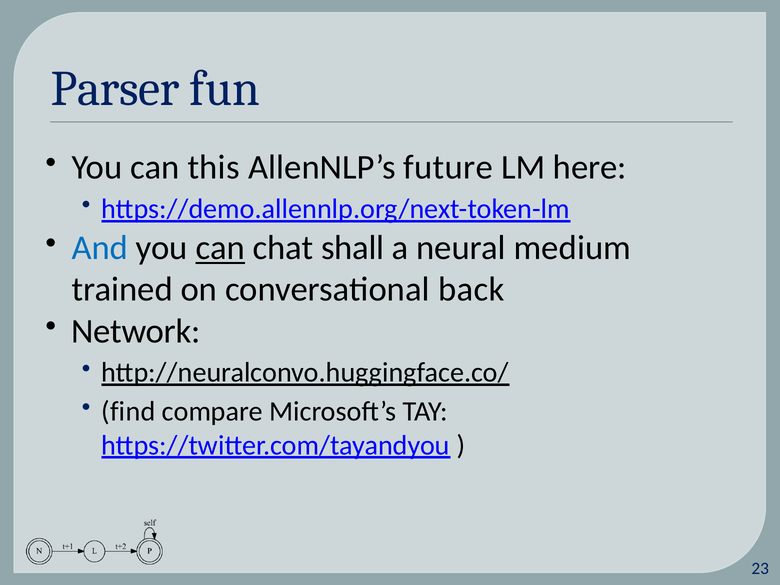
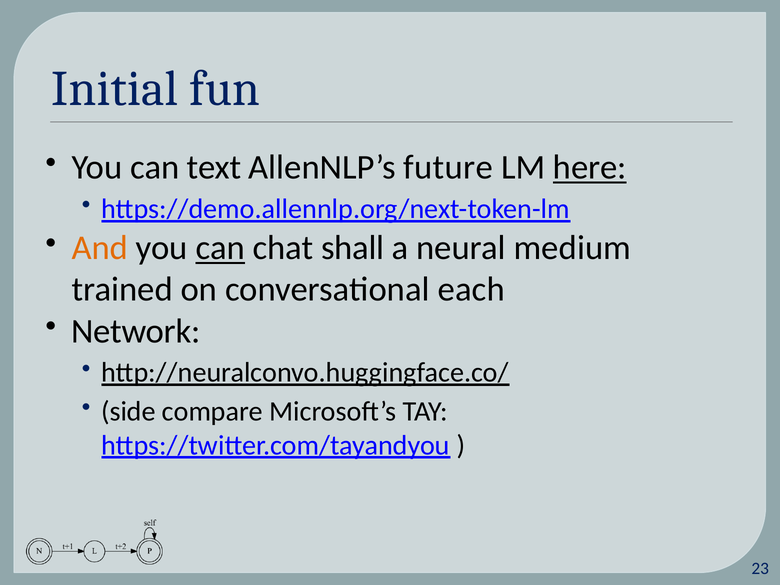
Parser: Parser -> Initial (115, 89)
this: this -> text (214, 167)
here underline: none -> present (590, 167)
And colour: blue -> orange (100, 248)
back: back -> each (471, 290)
find: find -> side (128, 411)
